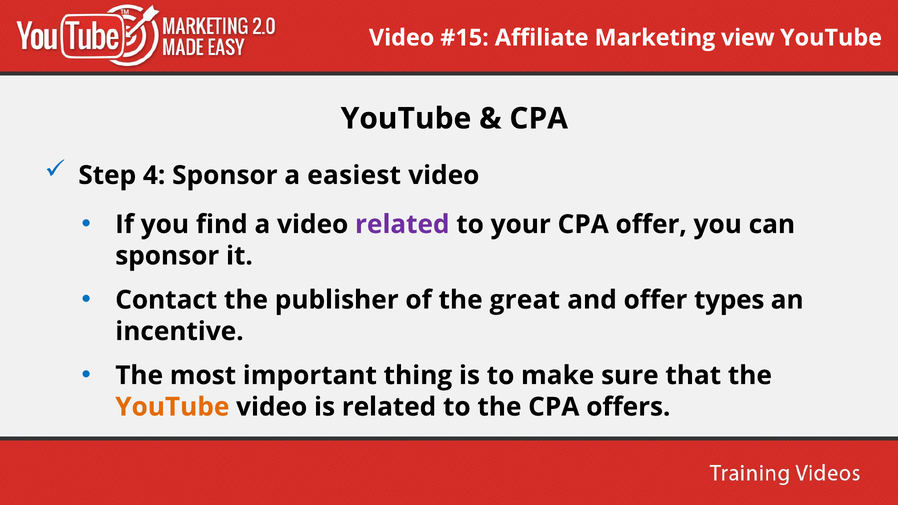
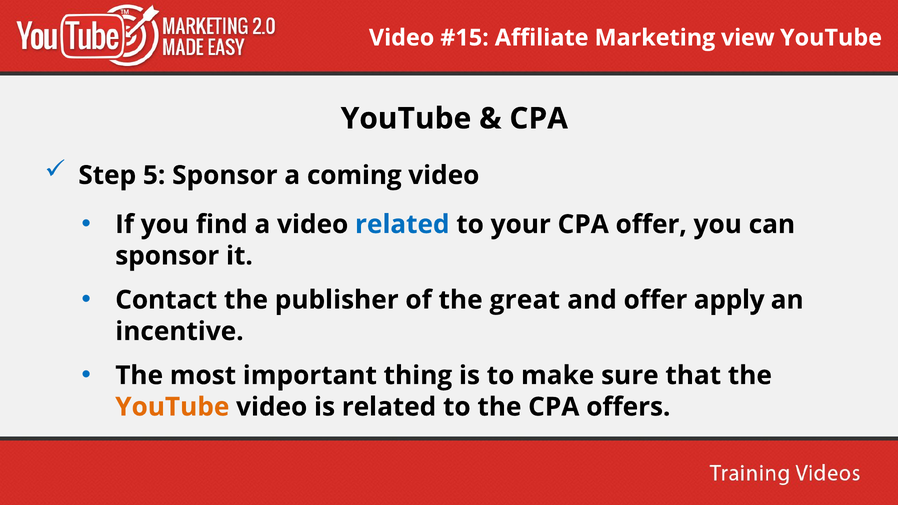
4: 4 -> 5 (154, 175)
easiest: easiest -> coming (354, 175)
related colour: purple -> blue (402, 224)
types: types -> apply (729, 300)
